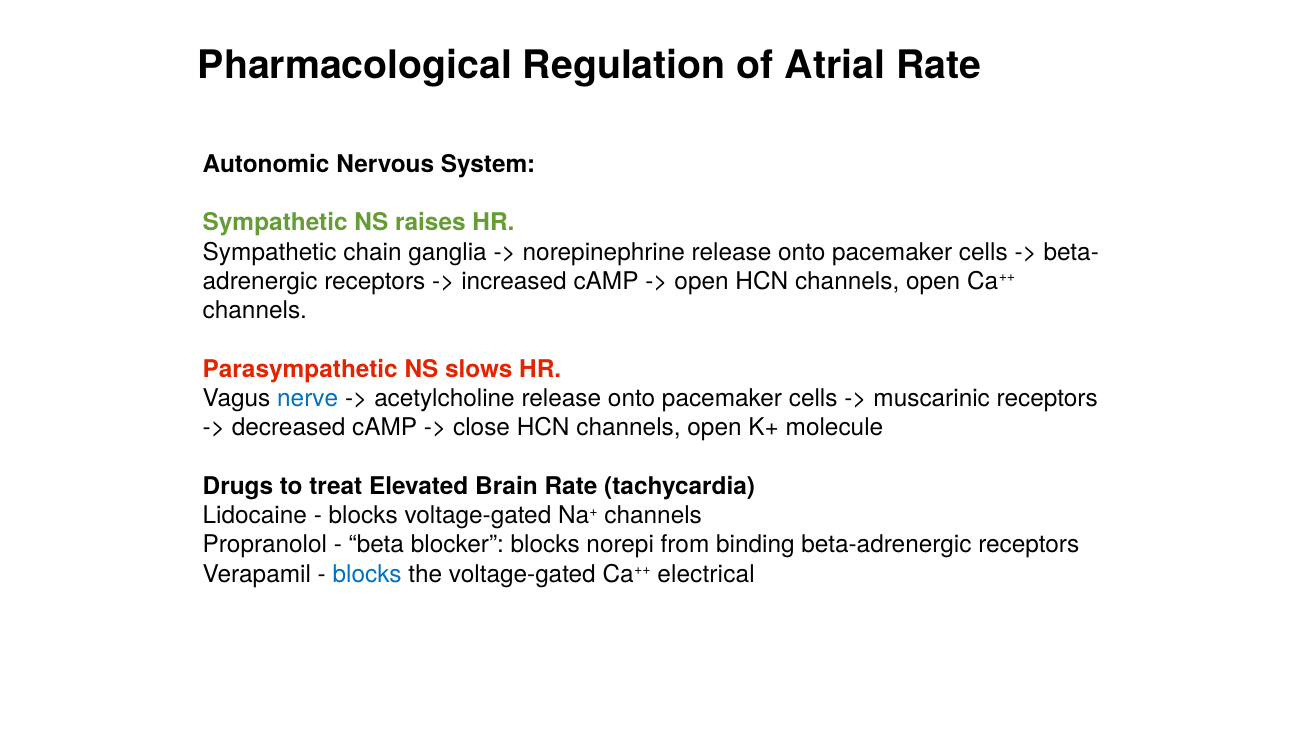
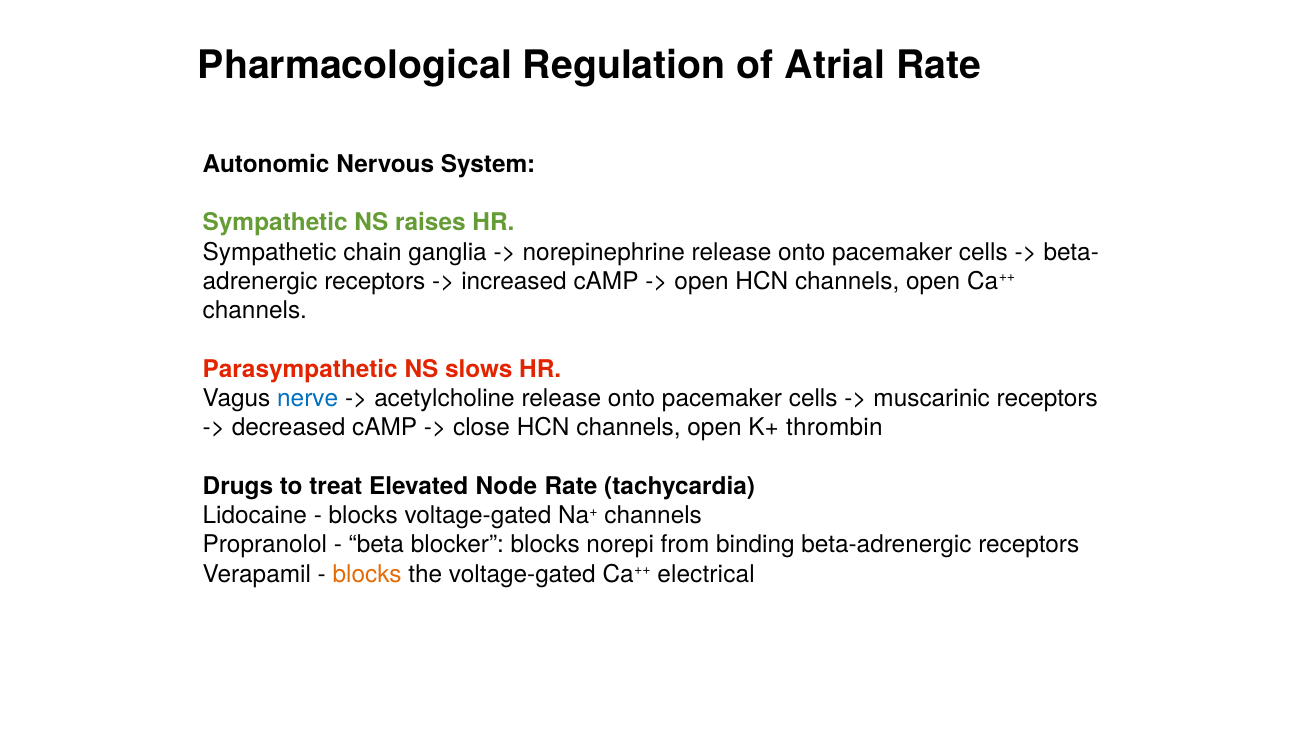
molecule: molecule -> thrombin (834, 428)
Brain: Brain -> Node (506, 486)
blocks colour: blue -> orange (367, 574)
